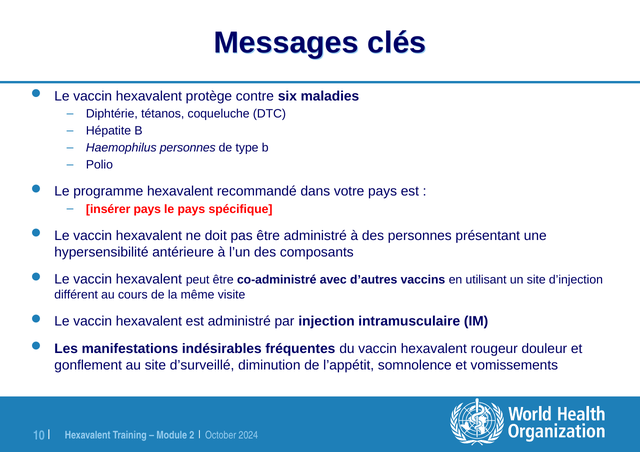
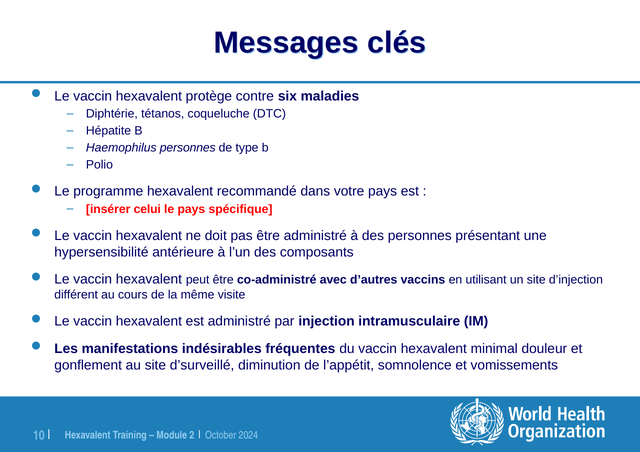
insérer pays: pays -> celui (147, 209)
rougeur: rougeur -> minimal (494, 349)
